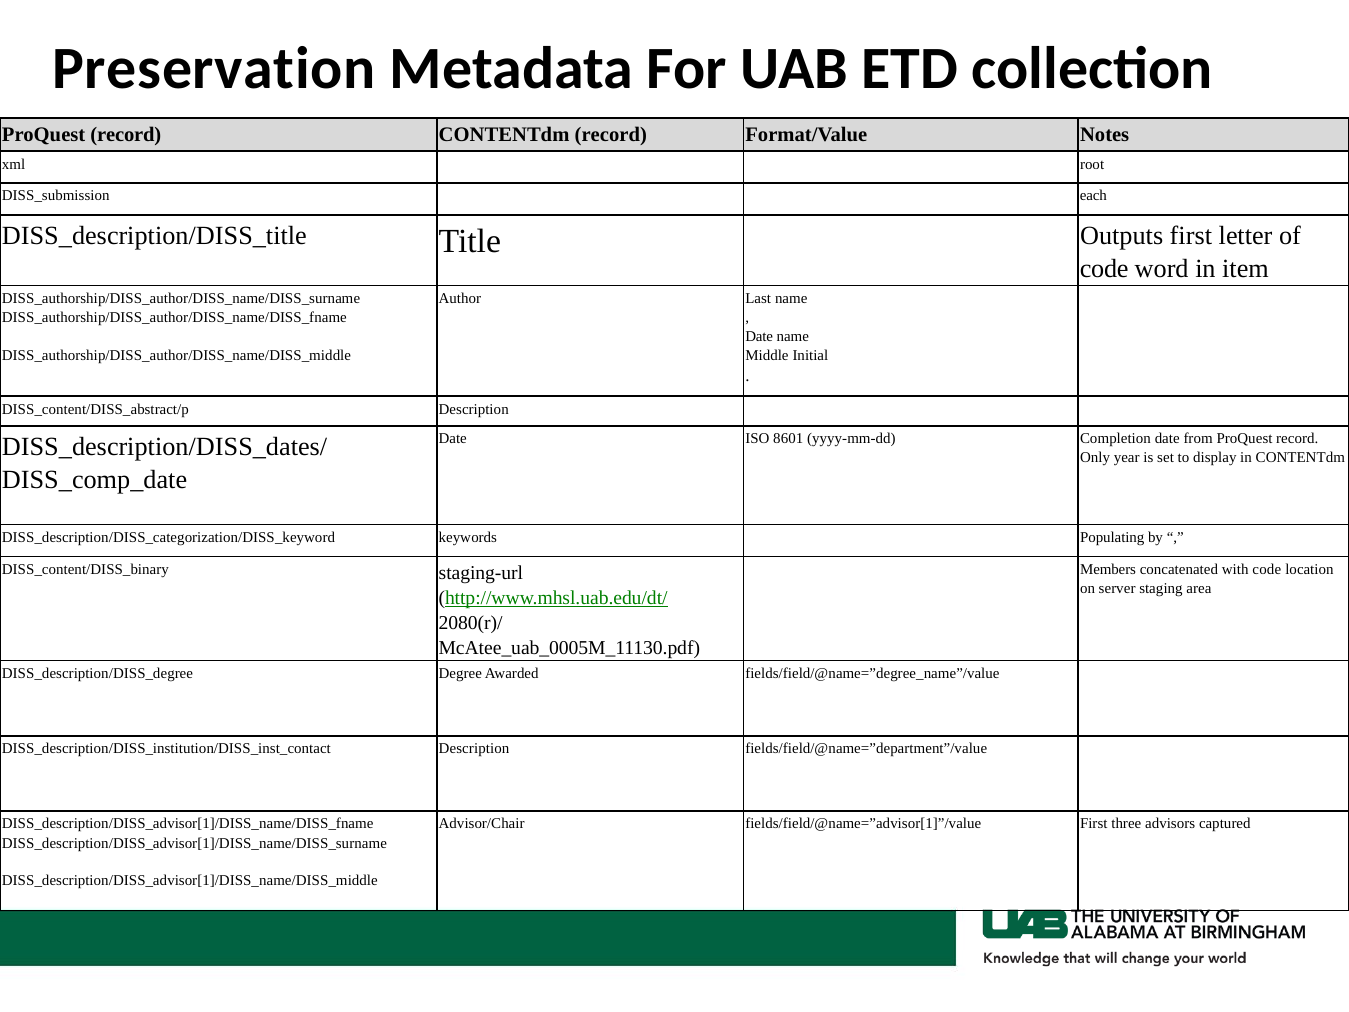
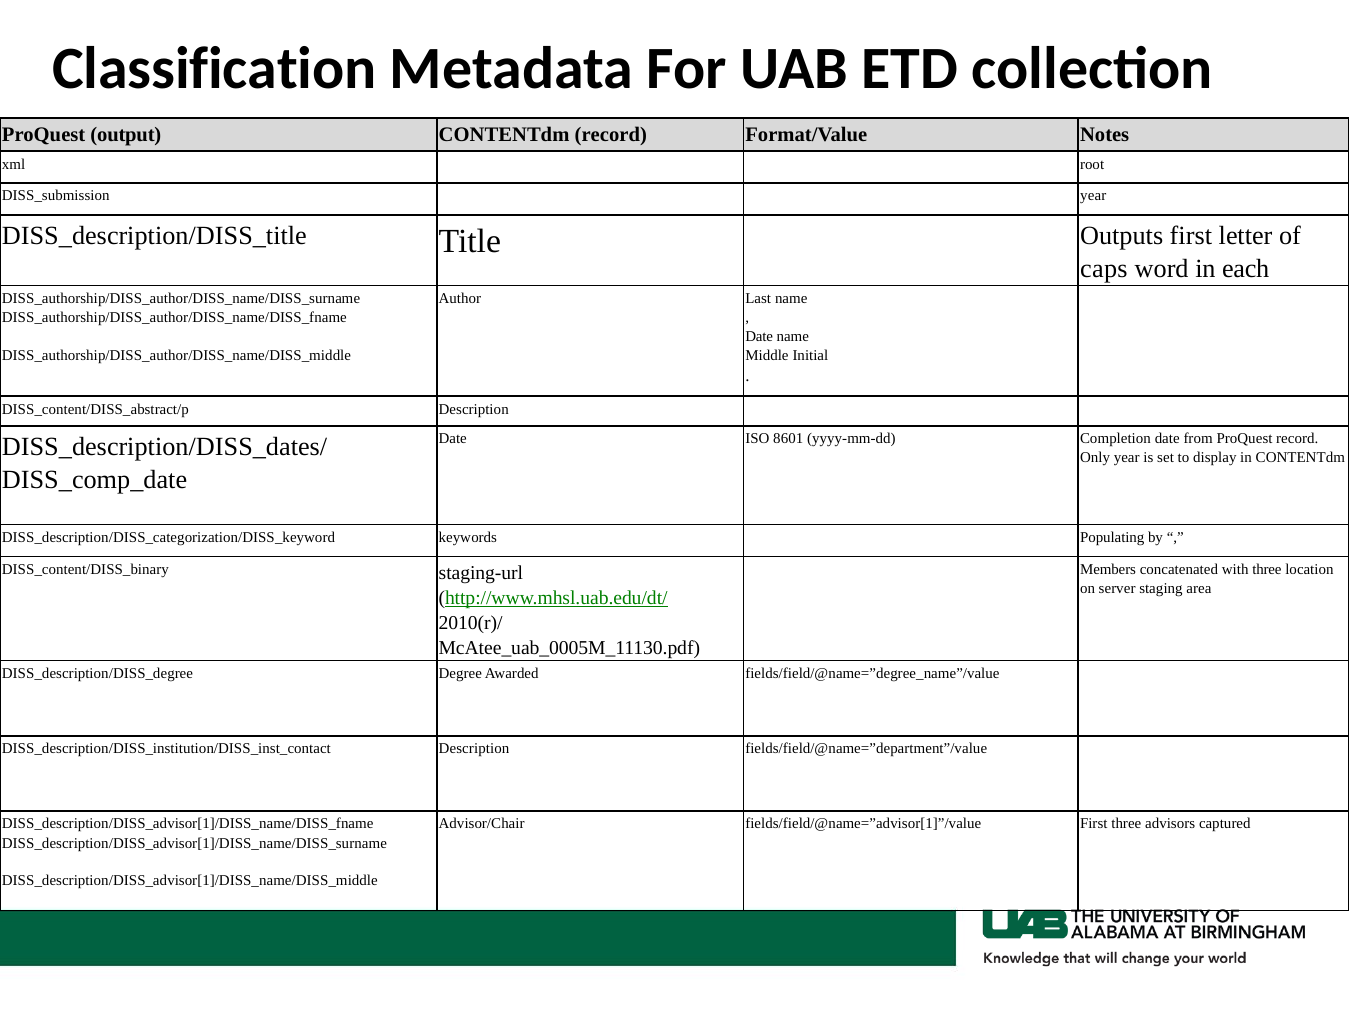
Preservation: Preservation -> Classification (214, 69)
record: record -> output (126, 135)
each: each -> year (1093, 196)
code: code -> caps (1104, 269)
item: item -> each (1246, 269)
with code: code -> three (1267, 569)
2080(r)/: 2080(r)/ -> 2010(r)/ (471, 623)
